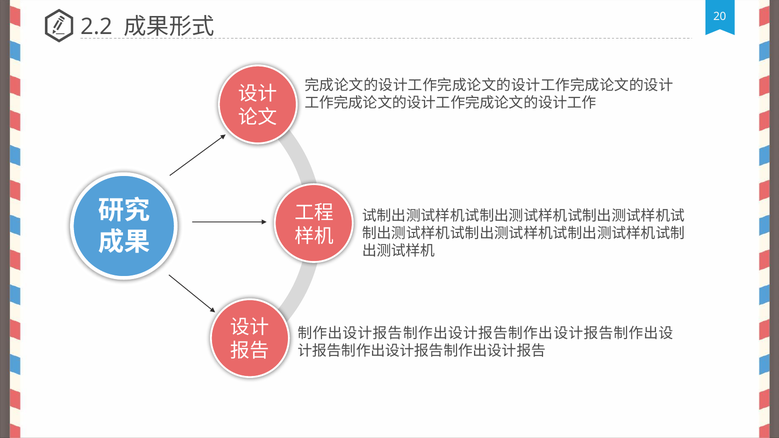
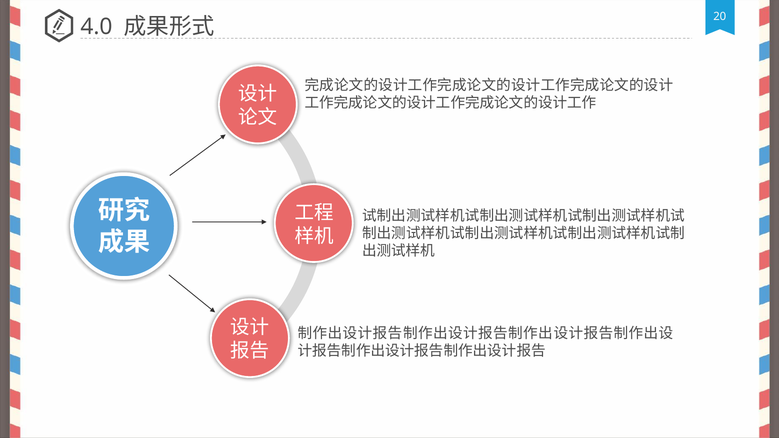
2.2: 2.2 -> 4.0 (96, 27)
